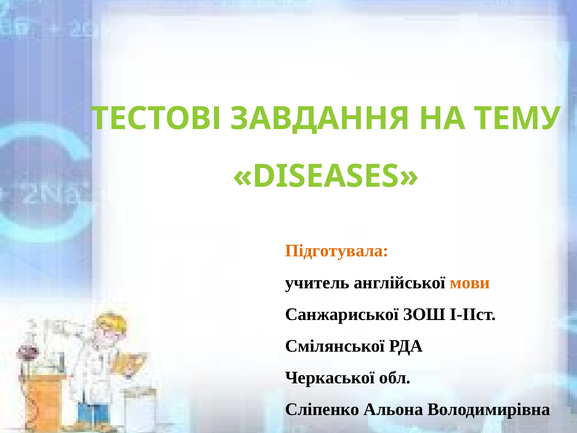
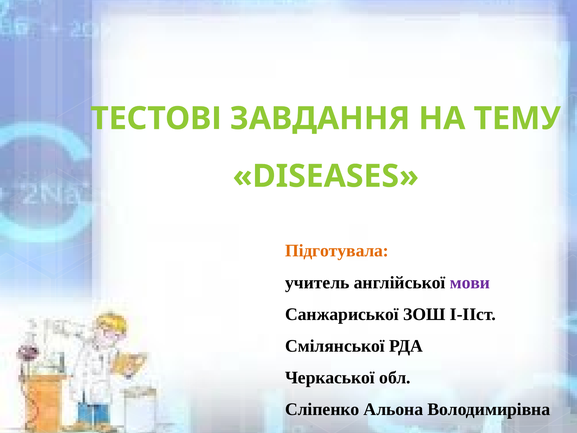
мови colour: orange -> purple (470, 282)
